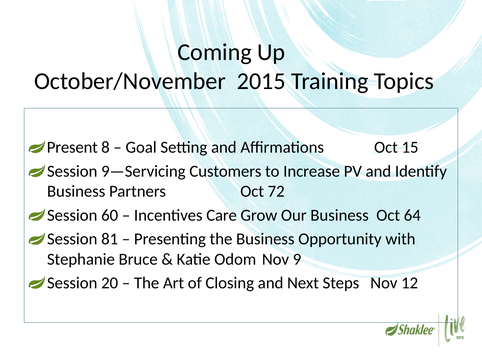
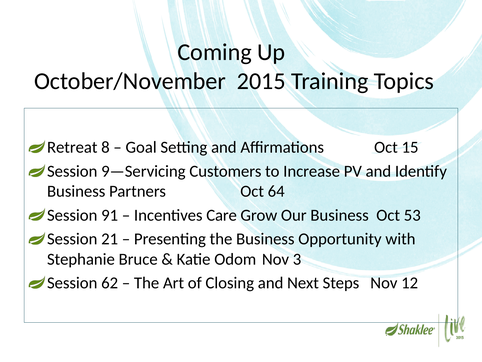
Present: Present -> Retreat (72, 147)
72: 72 -> 64 (276, 191)
60: 60 -> 91 (110, 215)
64: 64 -> 53 (412, 215)
81: 81 -> 21 (110, 239)
9: 9 -> 3 (297, 259)
20: 20 -> 62 (110, 283)
